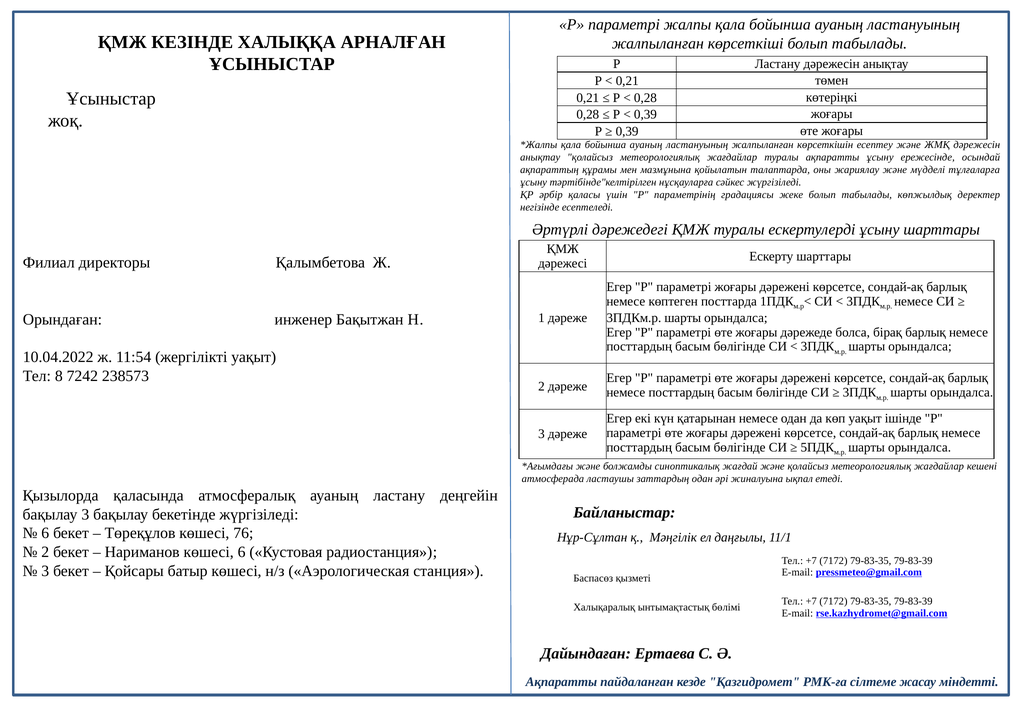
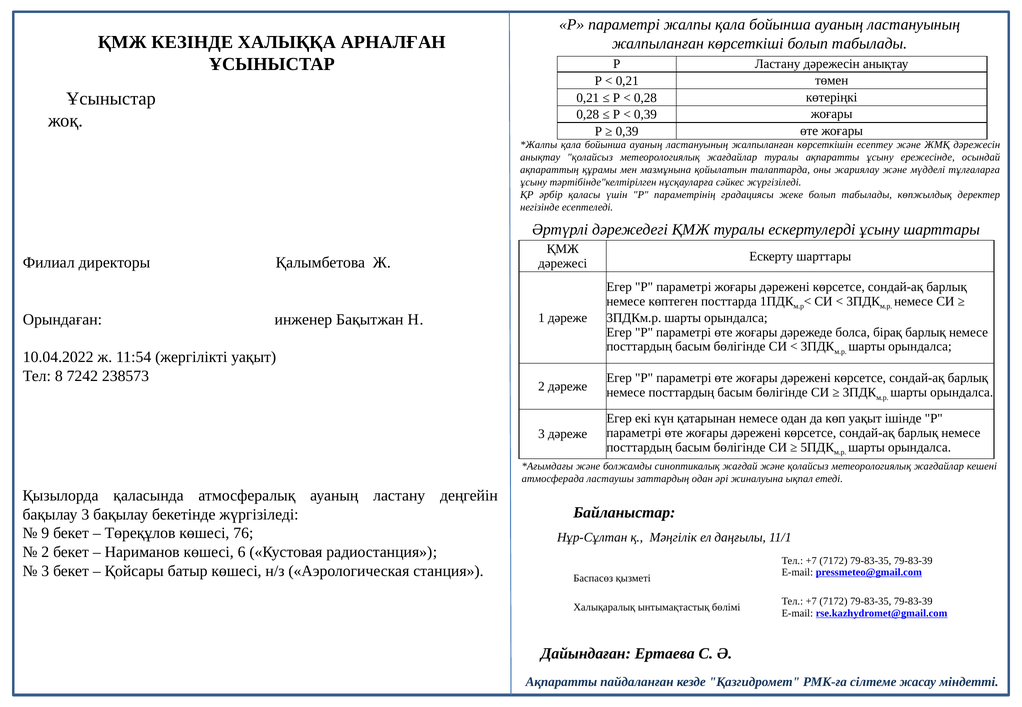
6: 6 -> 9 (45, 534)
